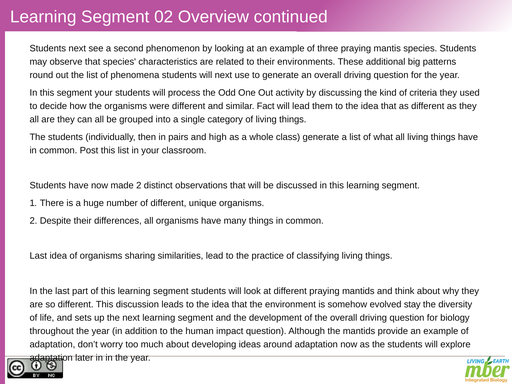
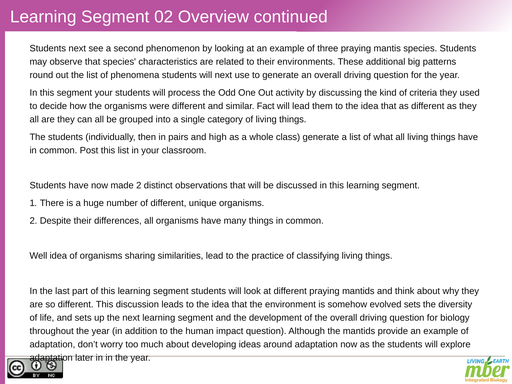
Last: Last -> Well (38, 256)
evolved stay: stay -> sets (412, 304)
